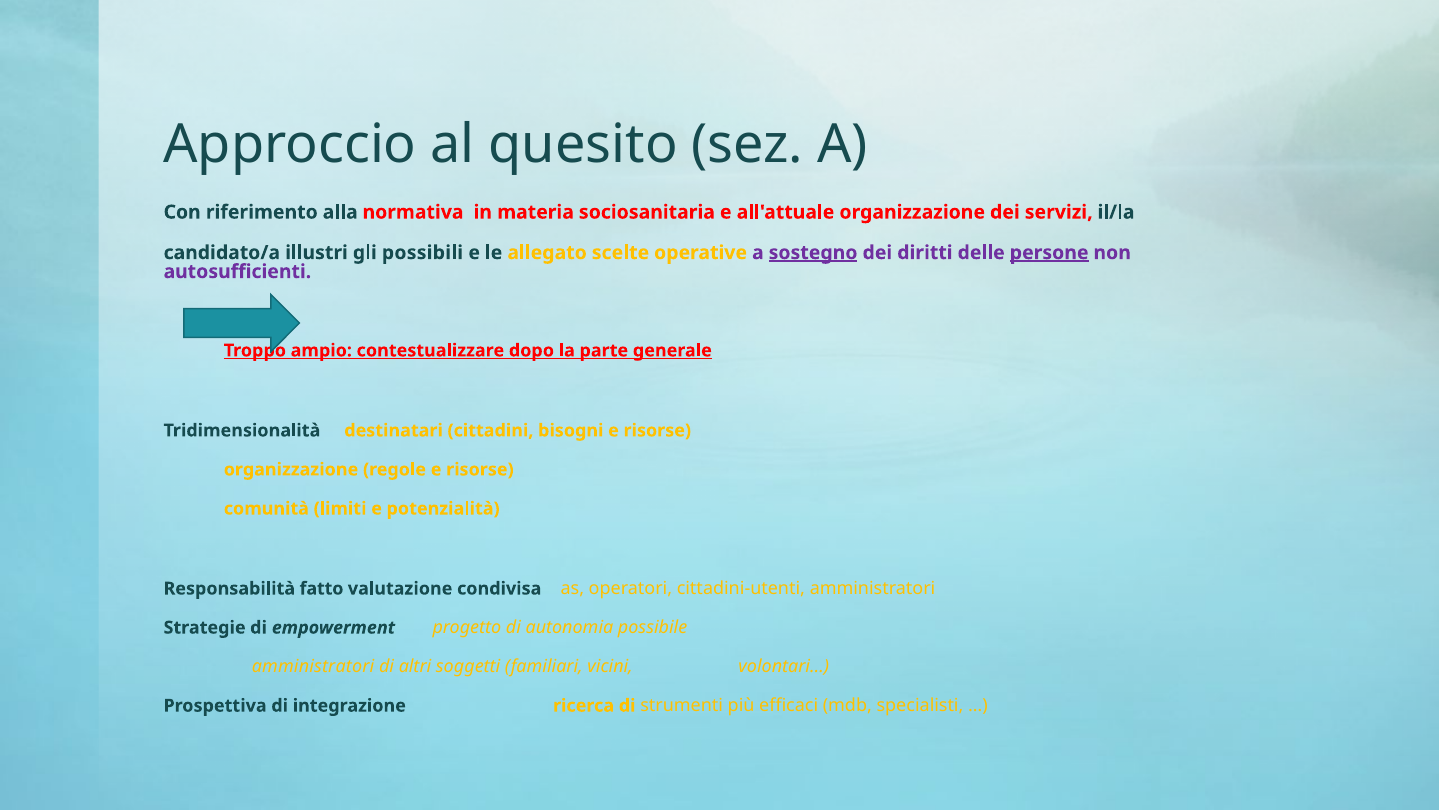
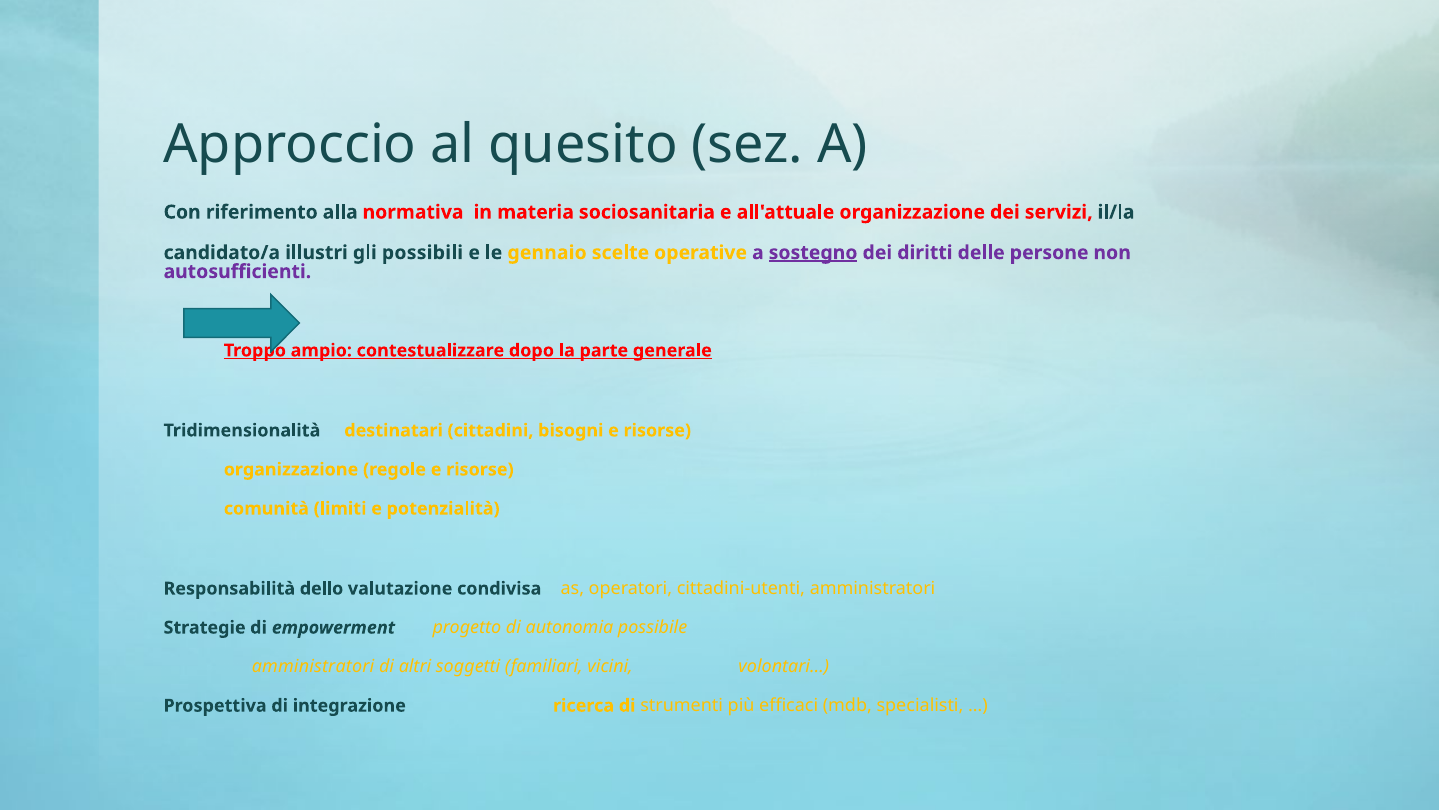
allegato: allegato -> gennaio (547, 253)
persone underline: present -> none (1049, 253)
fatto: fatto -> dello (322, 588)
